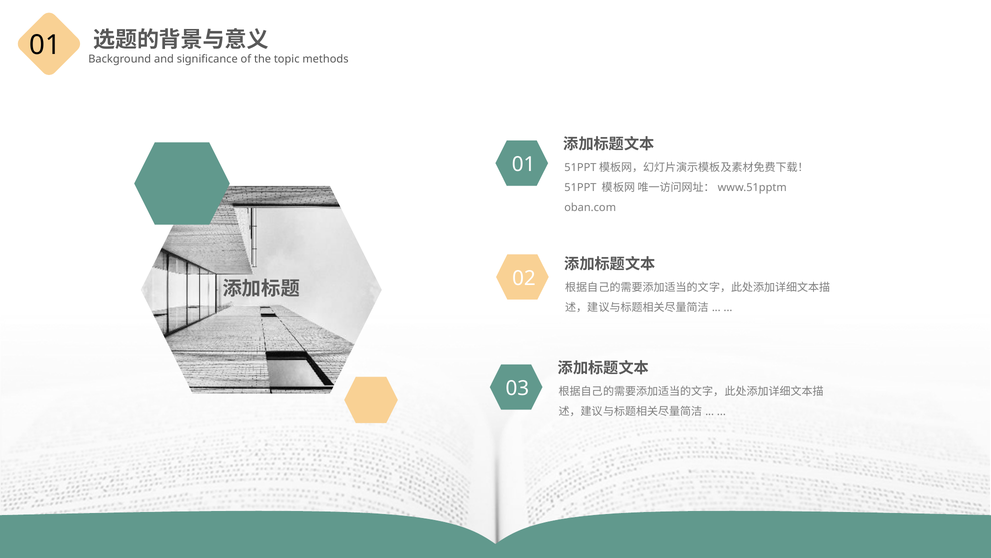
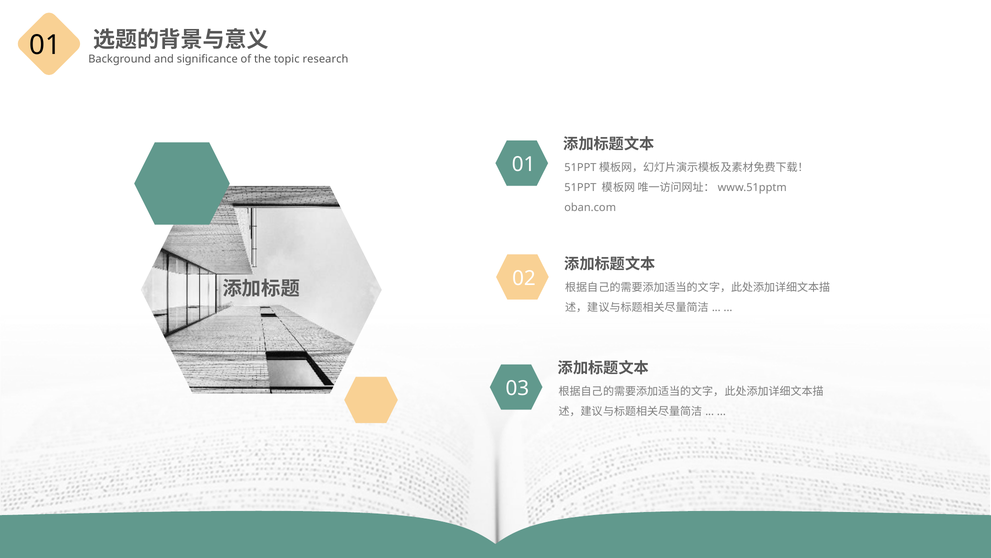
methods: methods -> research (325, 59)
